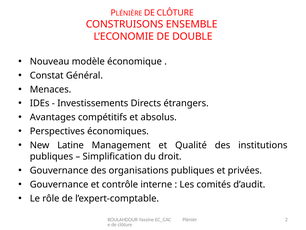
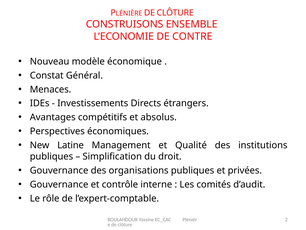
DOUBLE: DOUBLE -> CONTRE (192, 36)
